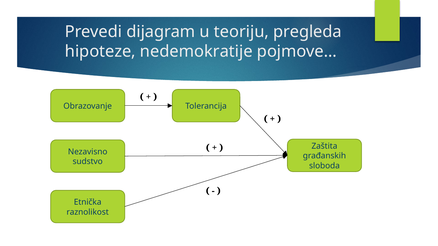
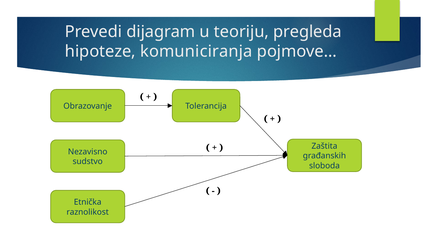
nedemokratije: nedemokratije -> komuniciranja (196, 51)
